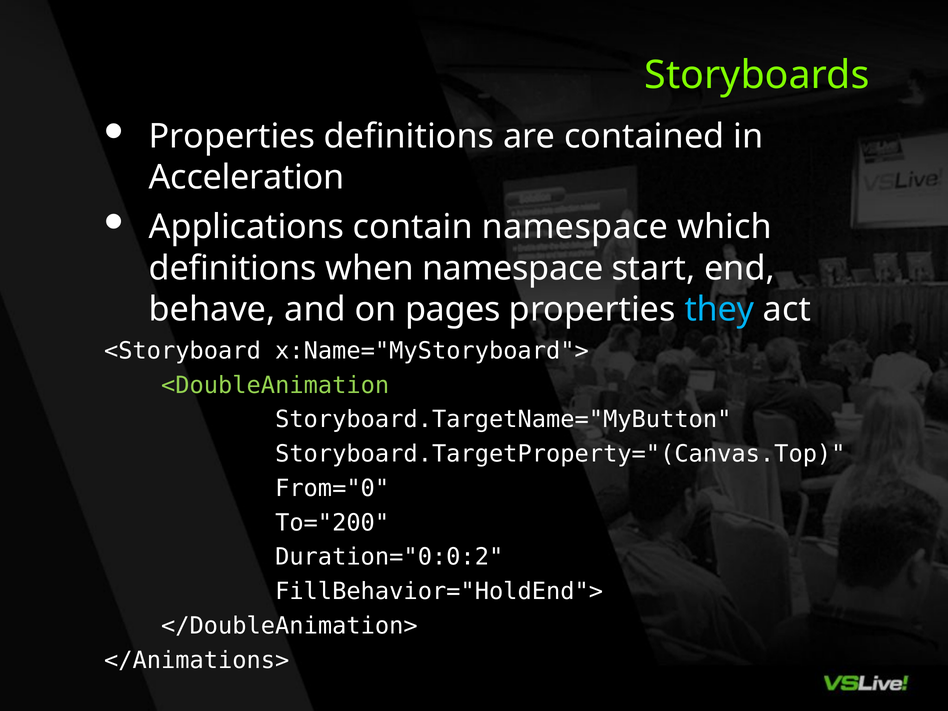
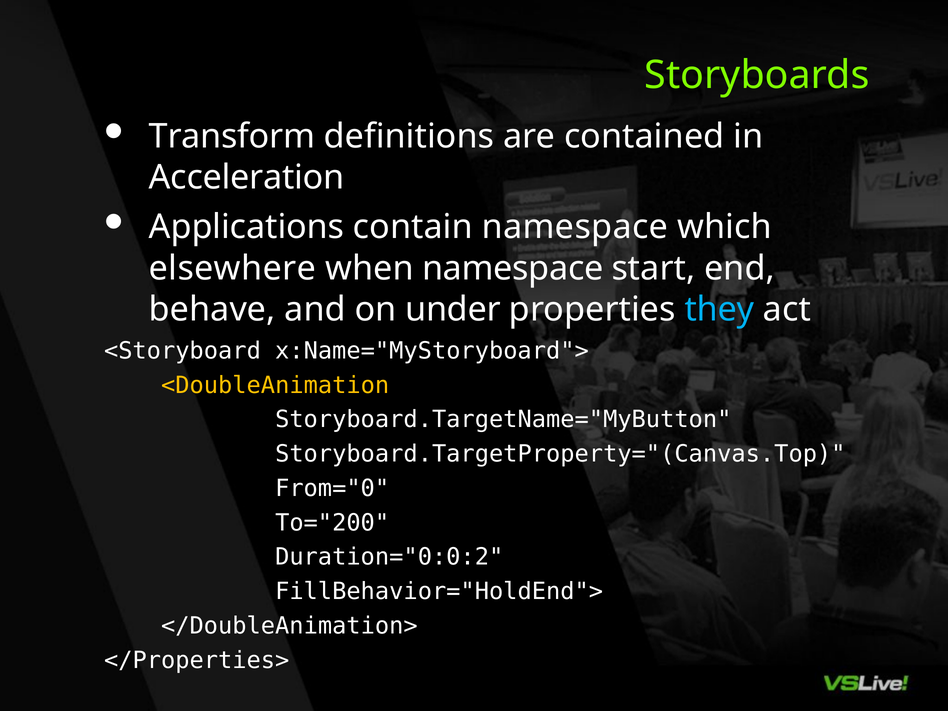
Properties: Properties -> Transform (232, 136)
definitions: definitions -> elsewhere (232, 268)
pages: pages -> under (453, 309)
<DoubleAnimation colour: light green -> yellow (275, 385)
</Animations>: </Animations> -> </Properties> (197, 660)
